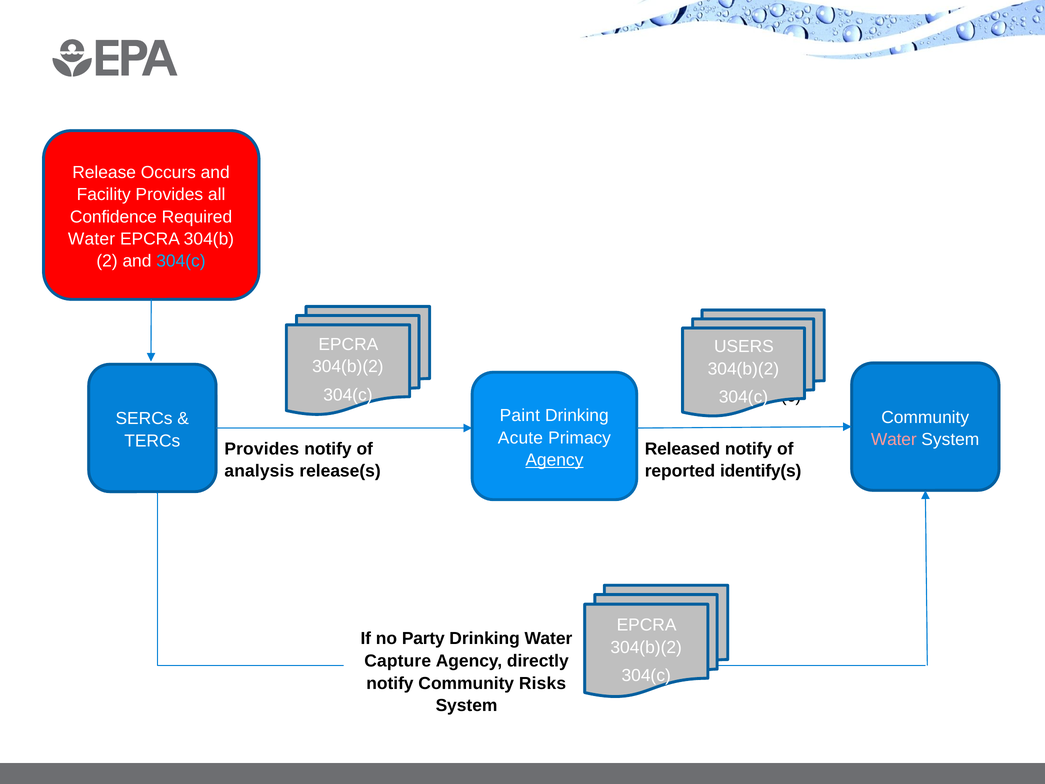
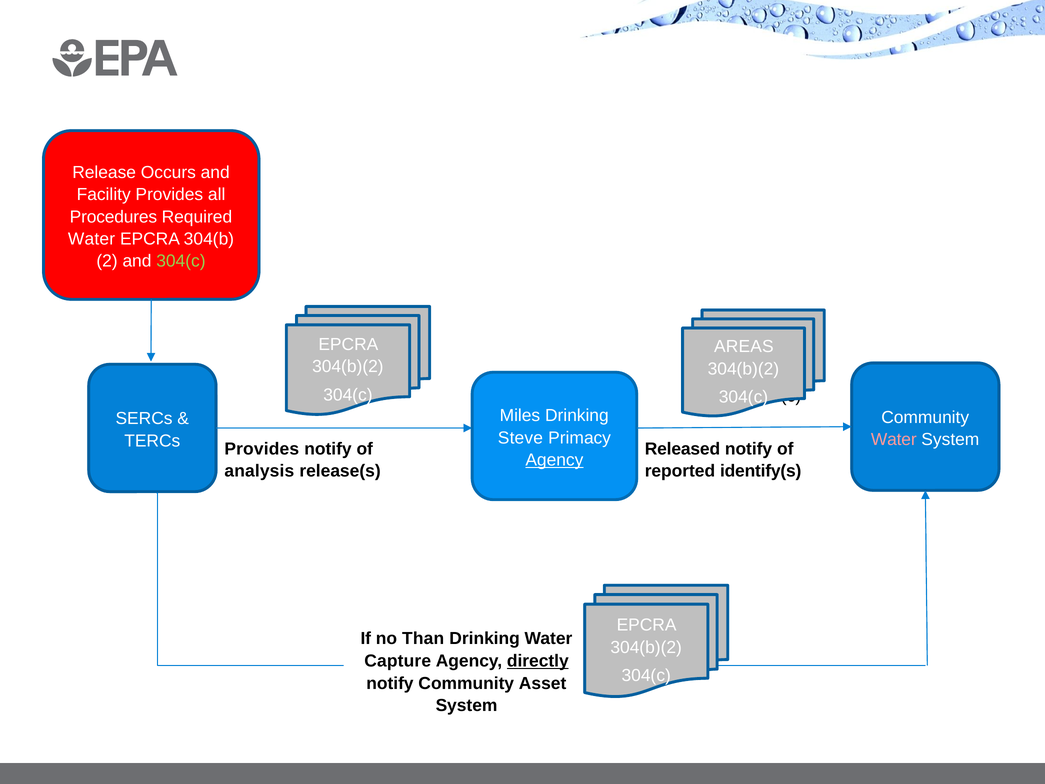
Confidence: Confidence -> Procedures (113, 217)
304(c colour: light blue -> light green (181, 261)
USERS: USERS -> AREAS (744, 347)
Paint: Paint -> Miles (520, 415)
Acute: Acute -> Steve (520, 438)
Party: Party -> Than (423, 638)
directly underline: none -> present (538, 661)
Risks: Risks -> Asset (543, 683)
